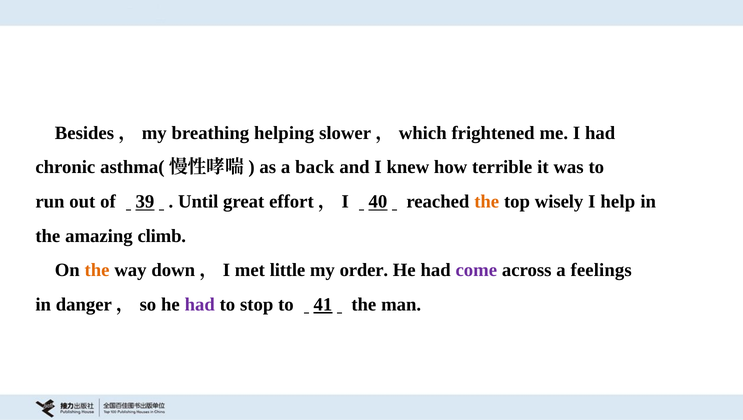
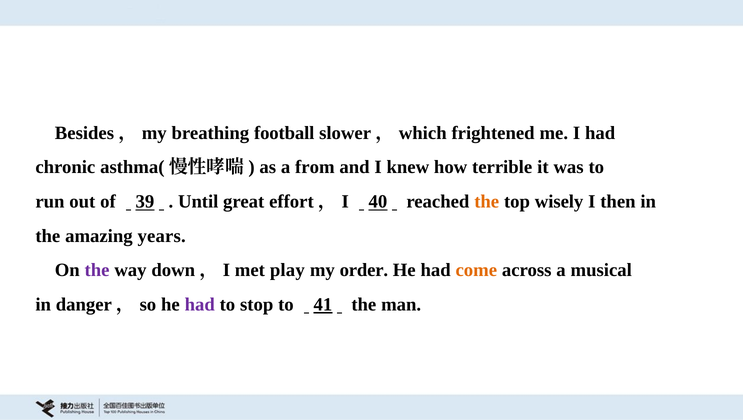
helping: helping -> football (284, 133)
back: back -> from (315, 167)
help: help -> then (618, 202)
climb: climb -> years (162, 236)
the colour: orange -> purple (97, 270)
little: little -> play (287, 270)
come colour: purple -> orange (476, 270)
feelings: feelings -> musical (601, 270)
